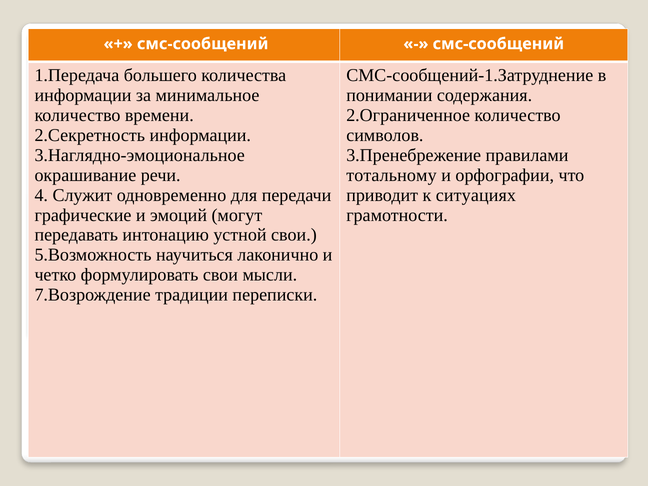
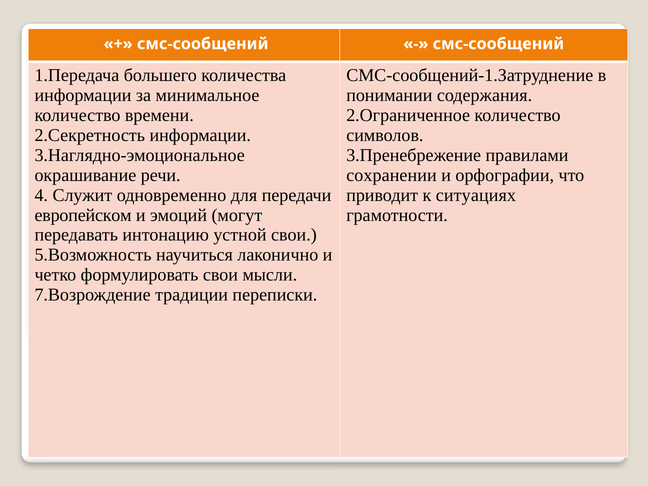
тотальному: тотальному -> сохранении (391, 175)
графические: графические -> европейском (83, 215)
